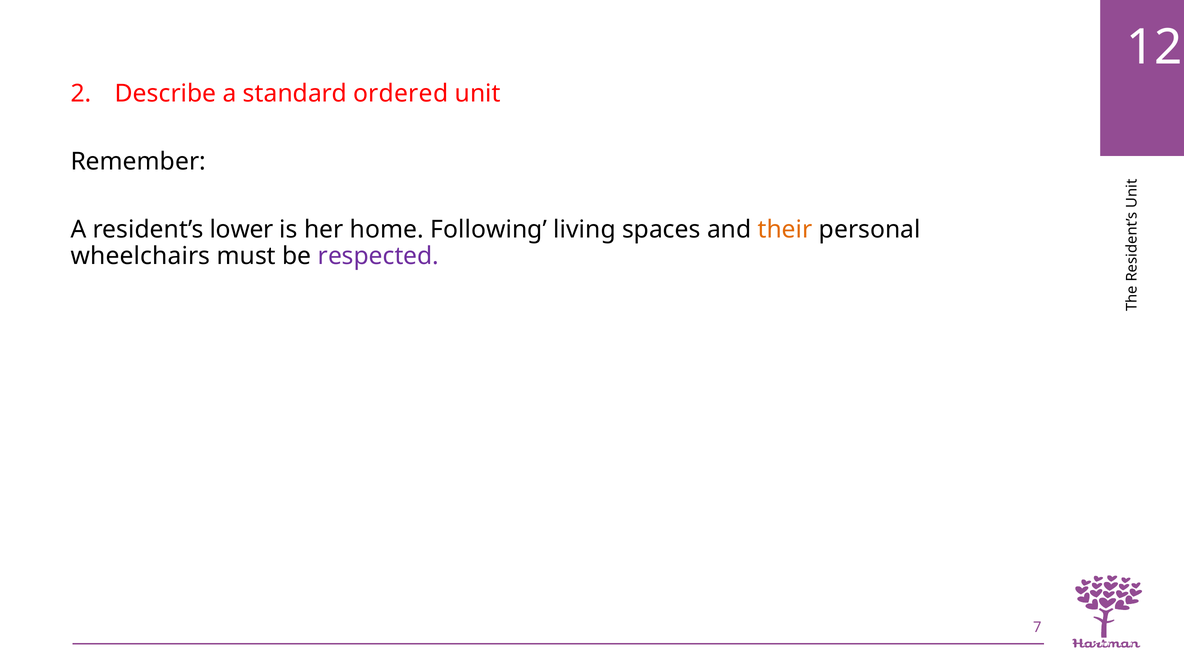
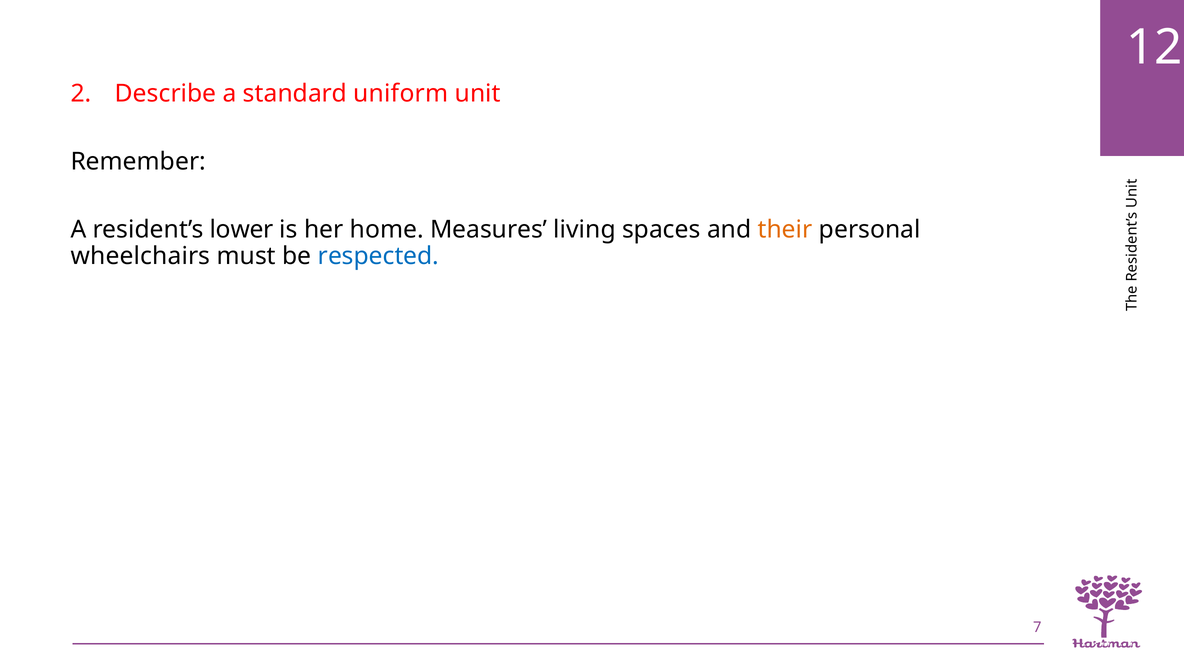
ordered: ordered -> uniform (401, 93)
Following: Following -> Measures (489, 230)
respected colour: purple -> blue (378, 256)
